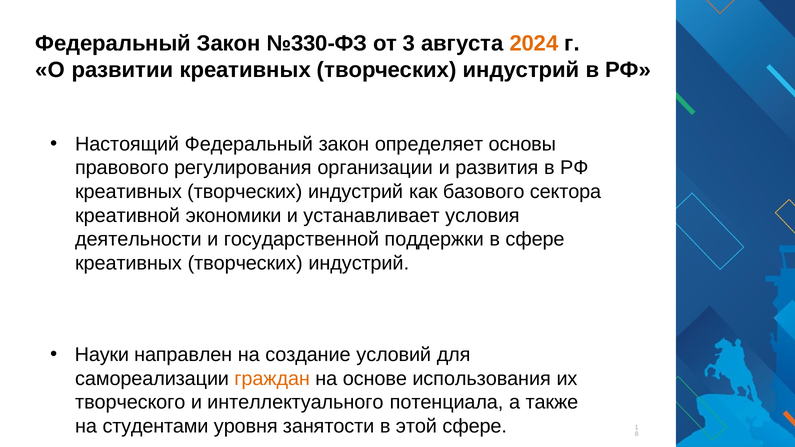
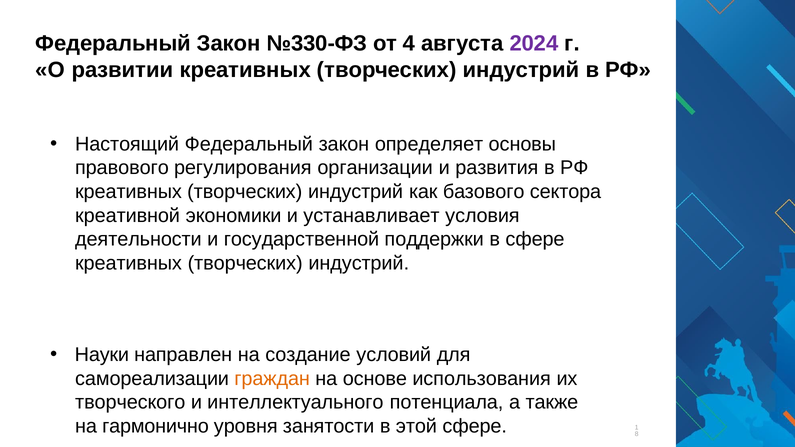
3: 3 -> 4 (409, 44)
2024 colour: orange -> purple (534, 44)
студентами: студентами -> гармонично (155, 426)
